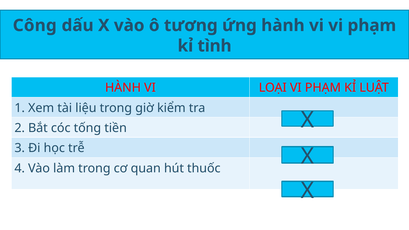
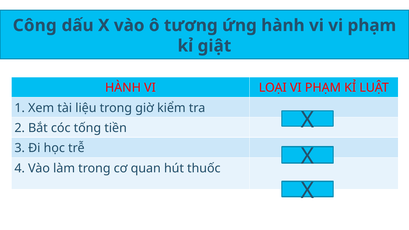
tình: tình -> giật (214, 46)
